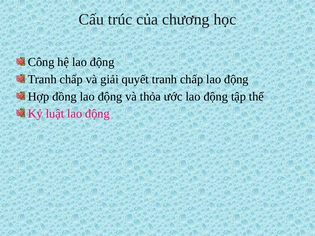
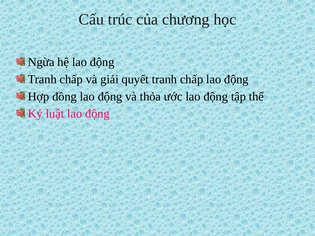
Công: Công -> Ngừa (41, 62)
